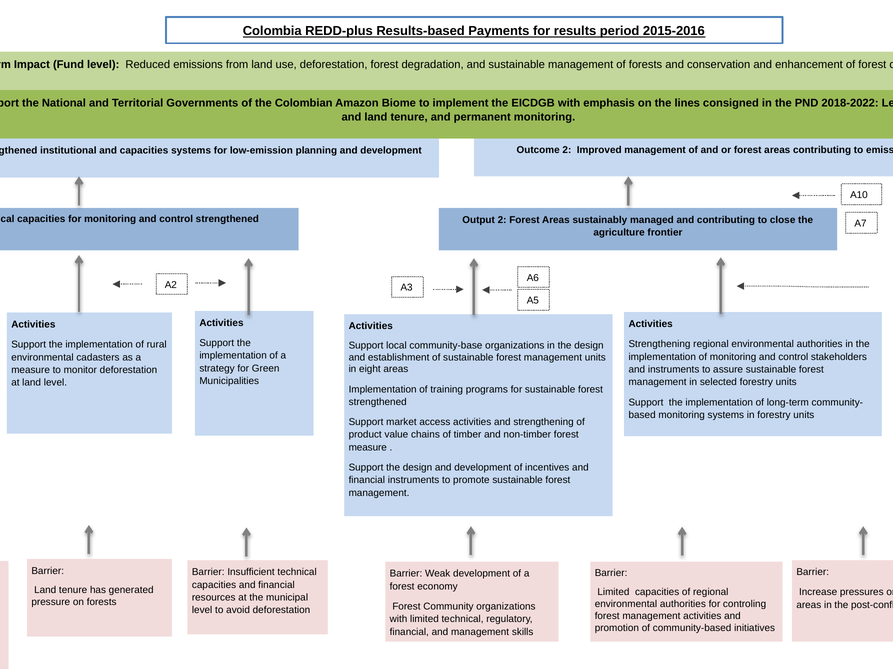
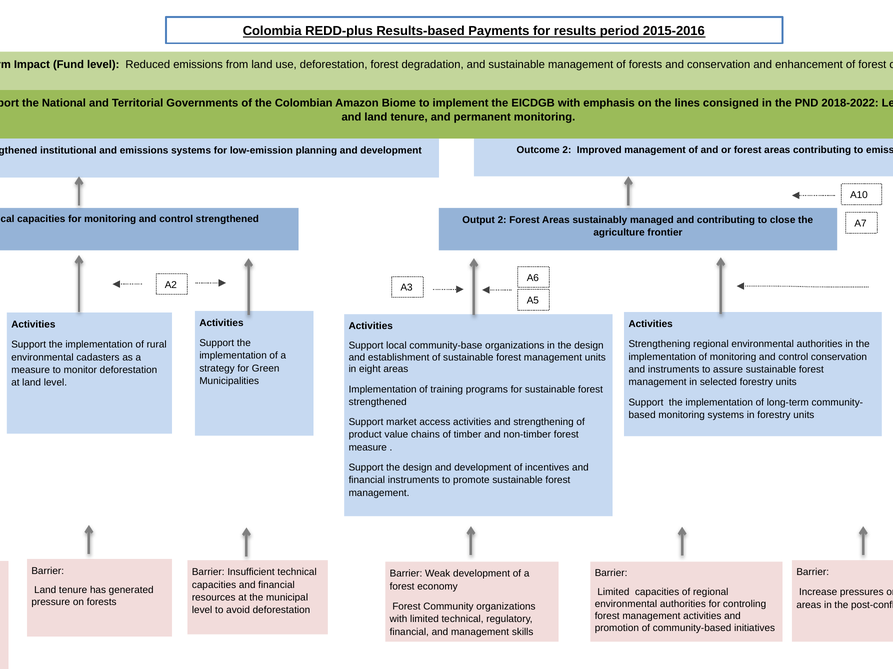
and capacities: capacities -> emissions (144, 151)
control stakeholders: stakeholders -> conservation (839, 357)
